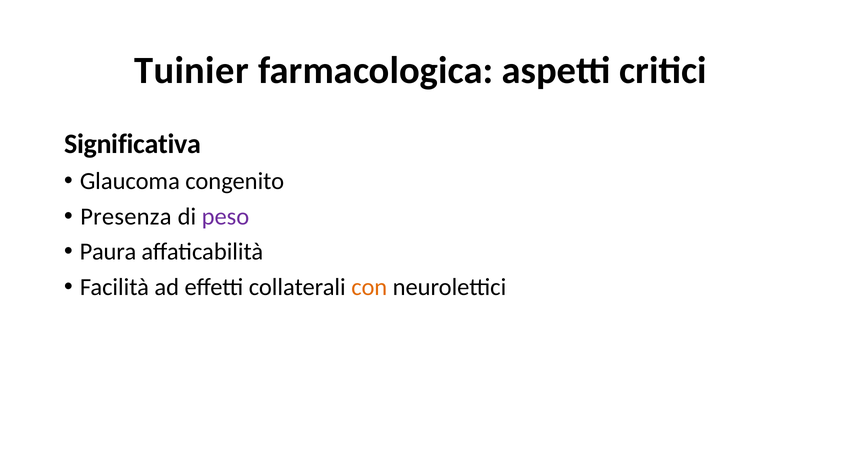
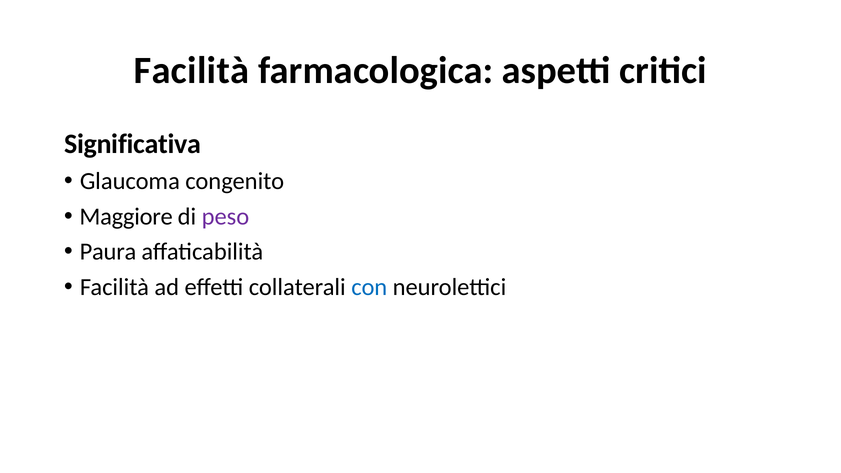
Tuinier: Tuinier -> Facilità (191, 71)
Presenza: Presenza -> Maggiore (126, 217)
con colour: orange -> blue (369, 287)
